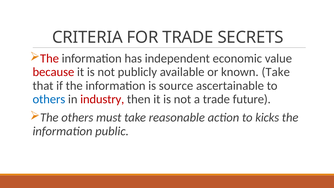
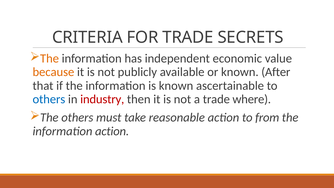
The colour: red -> orange (49, 59)
because colour: red -> orange (53, 72)
known Take: Take -> After (276, 72)
is source: source -> known (176, 86)
future: future -> where (252, 99)
kicks: kicks -> from (267, 117)
information public: public -> action (112, 131)
